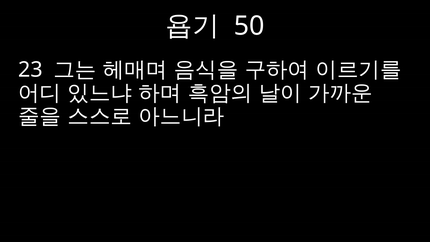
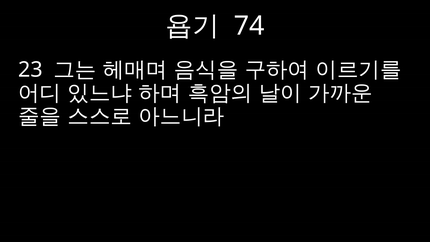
50: 50 -> 74 (249, 26)
